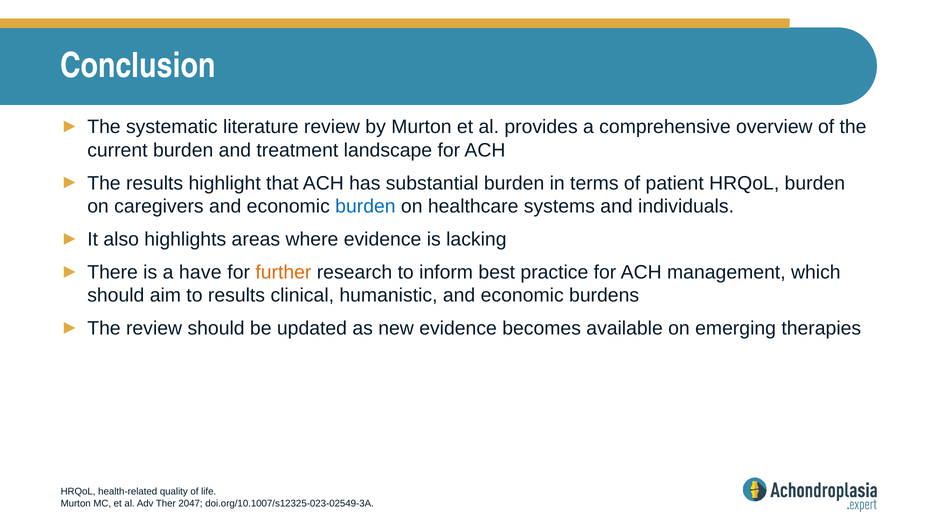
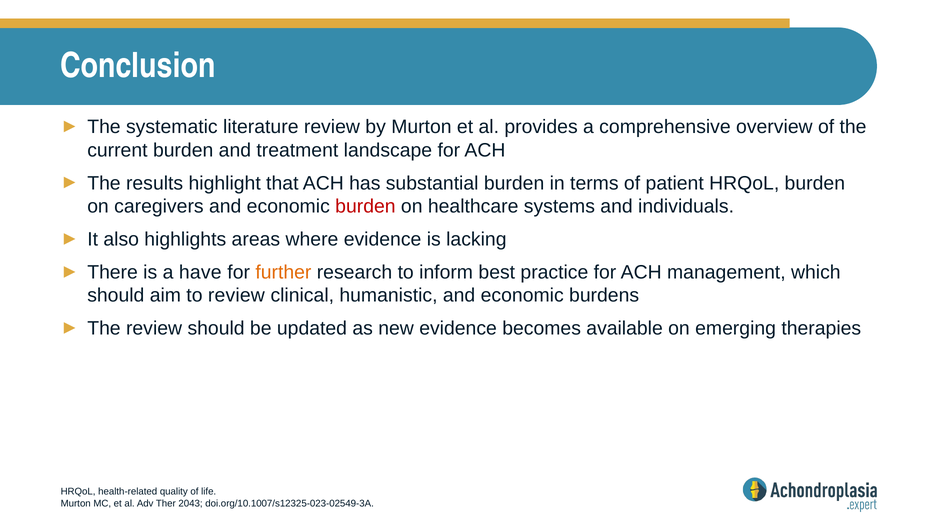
burden colour: blue -> red (365, 207)
to results: results -> review (236, 296)
2047: 2047 -> 2043 (191, 503)
